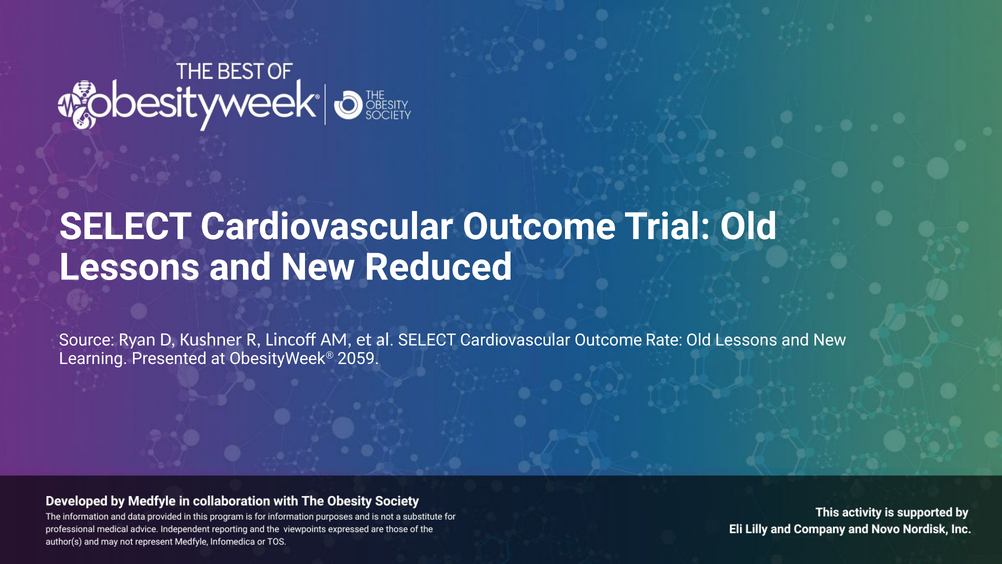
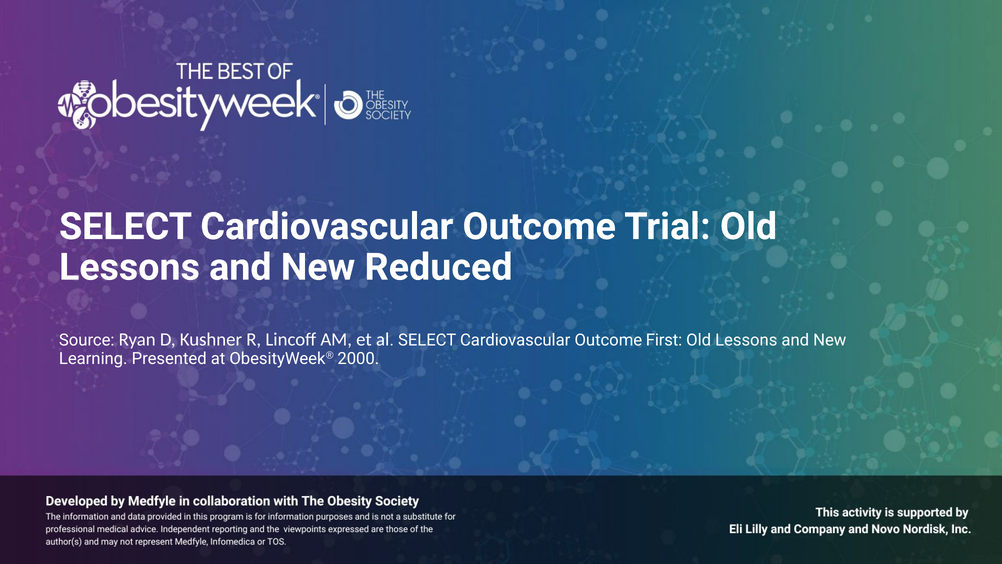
Rate: Rate -> First (664, 340)
2059: 2059 -> 2000 (358, 358)
